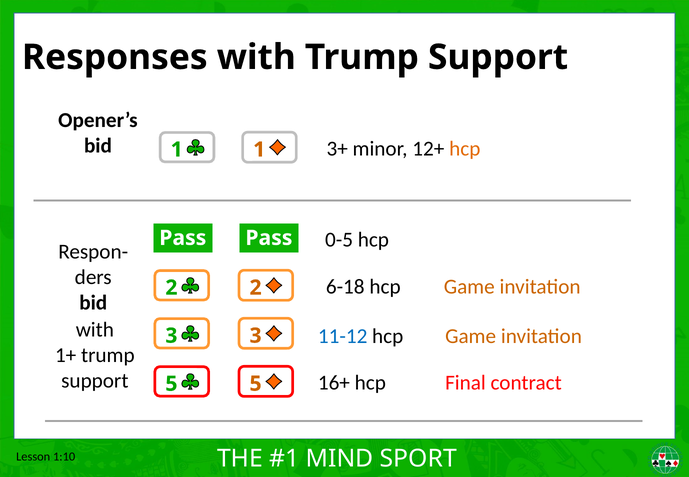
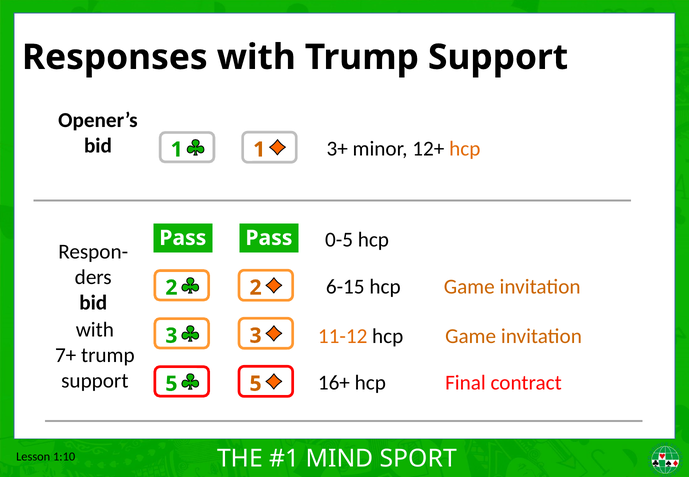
6-18: 6-18 -> 6-15 (345, 287)
11-12 colour: blue -> orange (343, 336)
1+: 1+ -> 7+ (66, 355)
